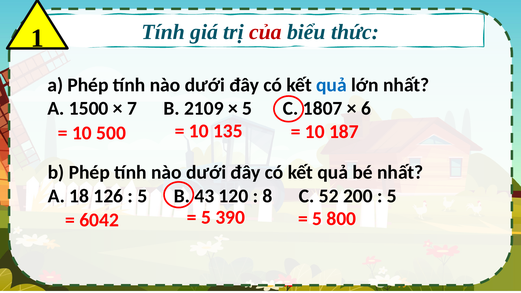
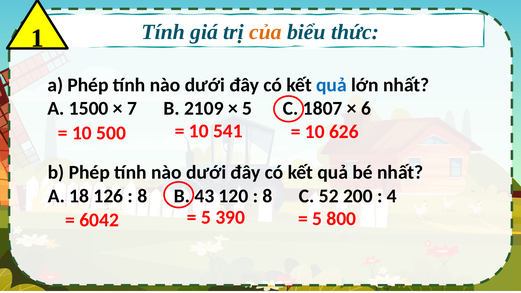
của colour: red -> orange (265, 32)
135: 135 -> 541 (228, 131)
187: 187 -> 626 (344, 132)
5: 5 -> 8 (142, 196)
5: 5 -> 4 (392, 196)
